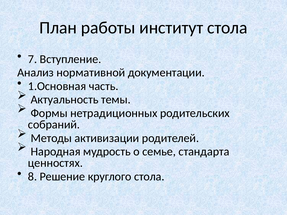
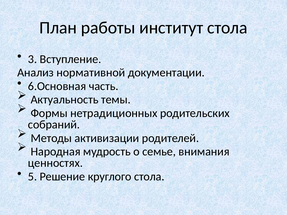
7: 7 -> 3 (33, 59)
1.Основная: 1.Основная -> 6.Основная (57, 86)
стандарта: стандарта -> внимания (204, 152)
8: 8 -> 5 (33, 177)
